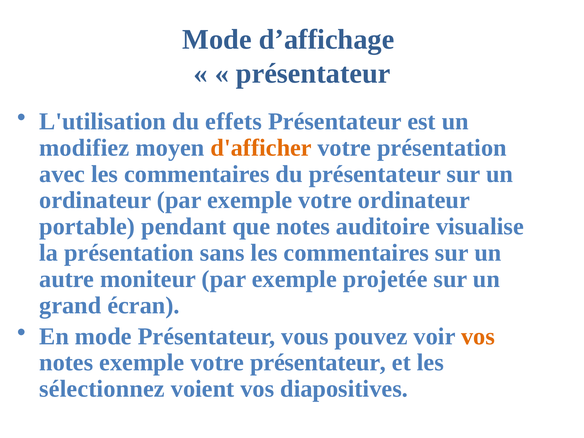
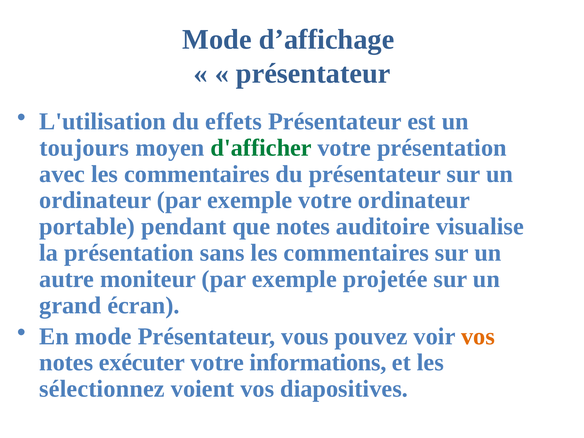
modifiez: modifiez -> toujours (84, 148)
d'afficher colour: orange -> green (261, 148)
notes exemple: exemple -> exécuter (142, 363)
votre présentateur: présentateur -> informations (318, 363)
